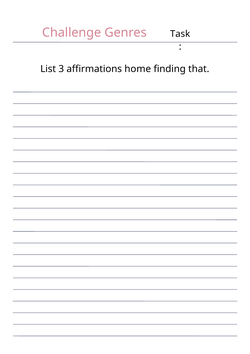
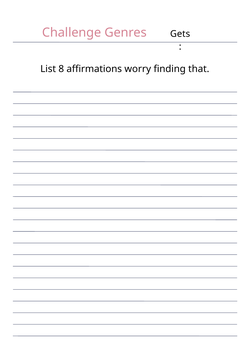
Task: Task -> Gets (180, 34)
3: 3 -> 8 (61, 69)
home: home -> worry (138, 69)
